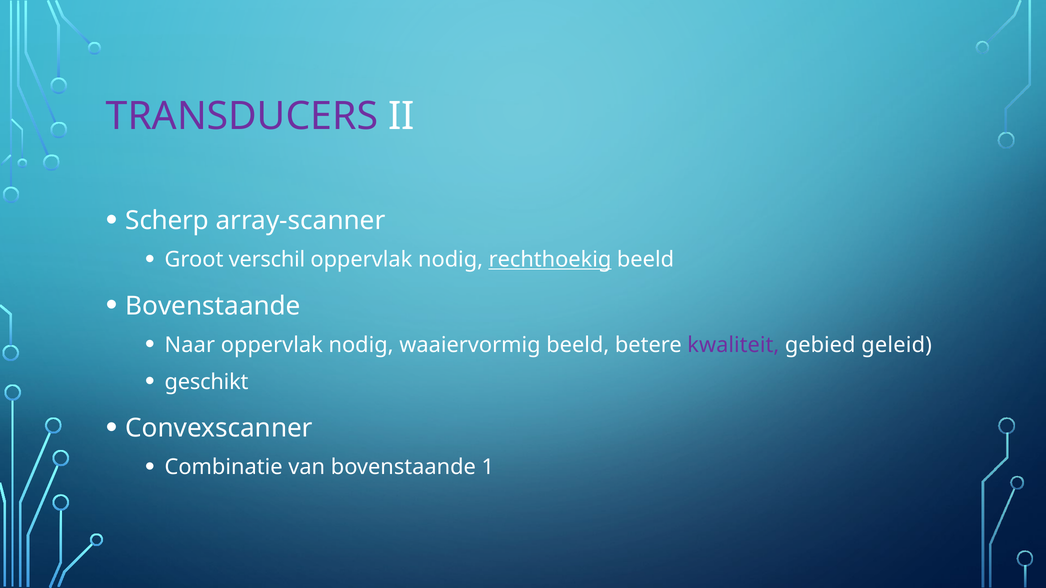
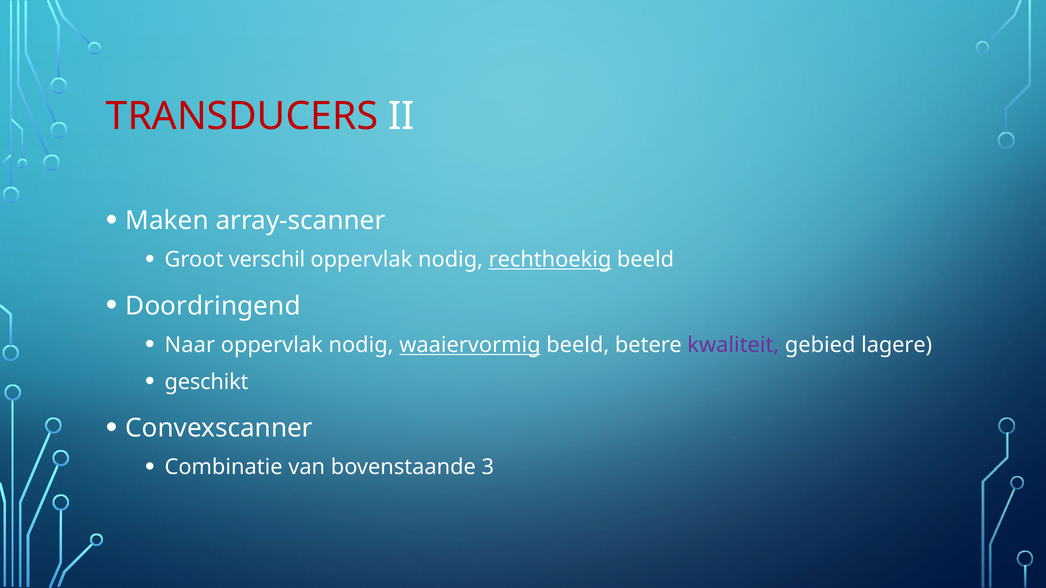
TRANSDUCERS colour: purple -> red (242, 116)
Scherp: Scherp -> Maken (167, 221)
Bovenstaande: Bovenstaande -> Doordringend (213, 306)
waaiervormig underline: none -> present (470, 345)
geleid: geleid -> lagere (897, 345)
1: 1 -> 3 (488, 468)
